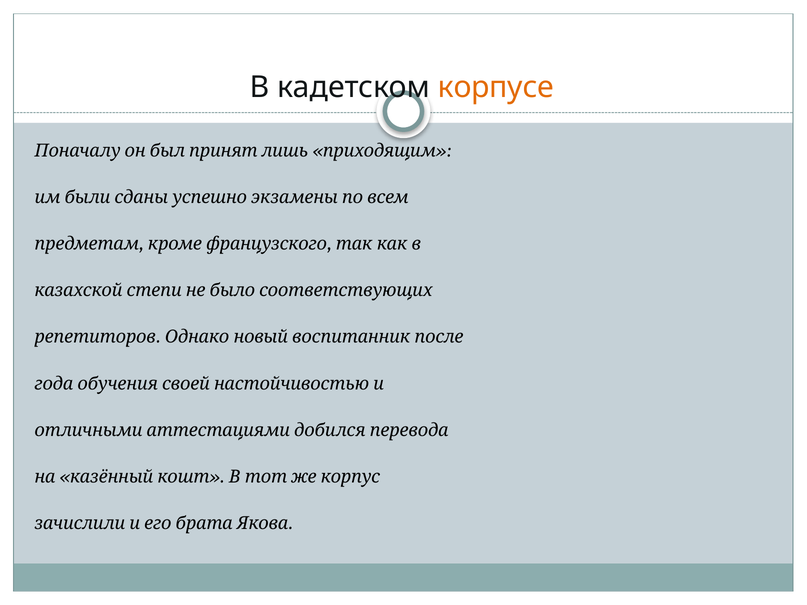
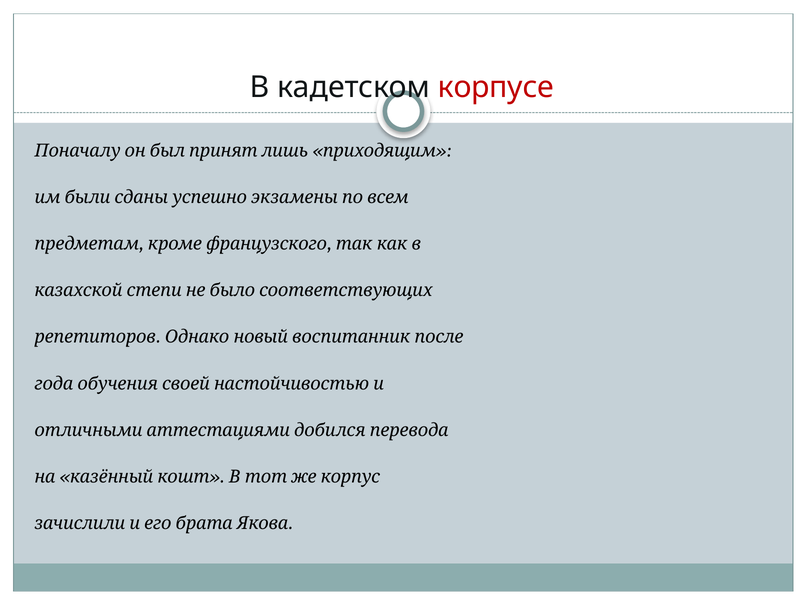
корпусе colour: orange -> red (496, 87)
